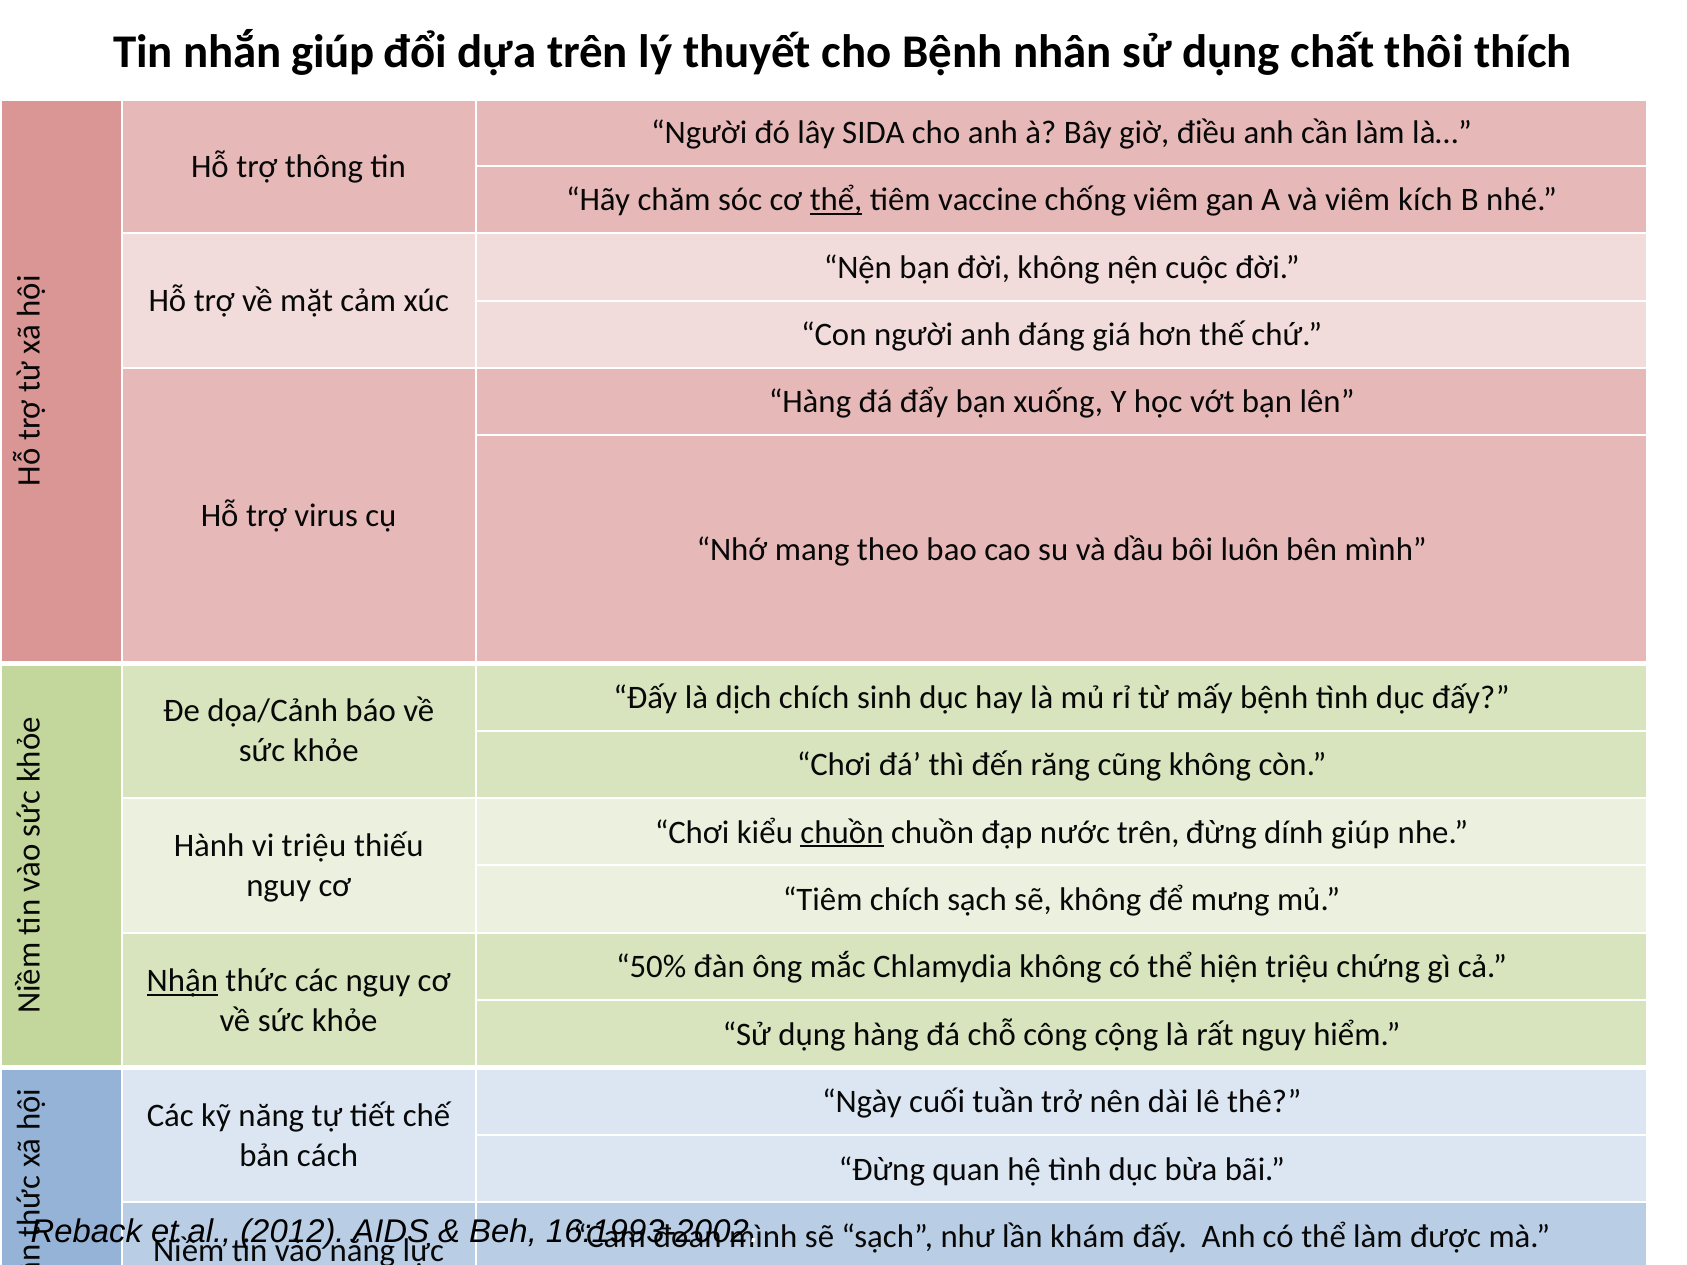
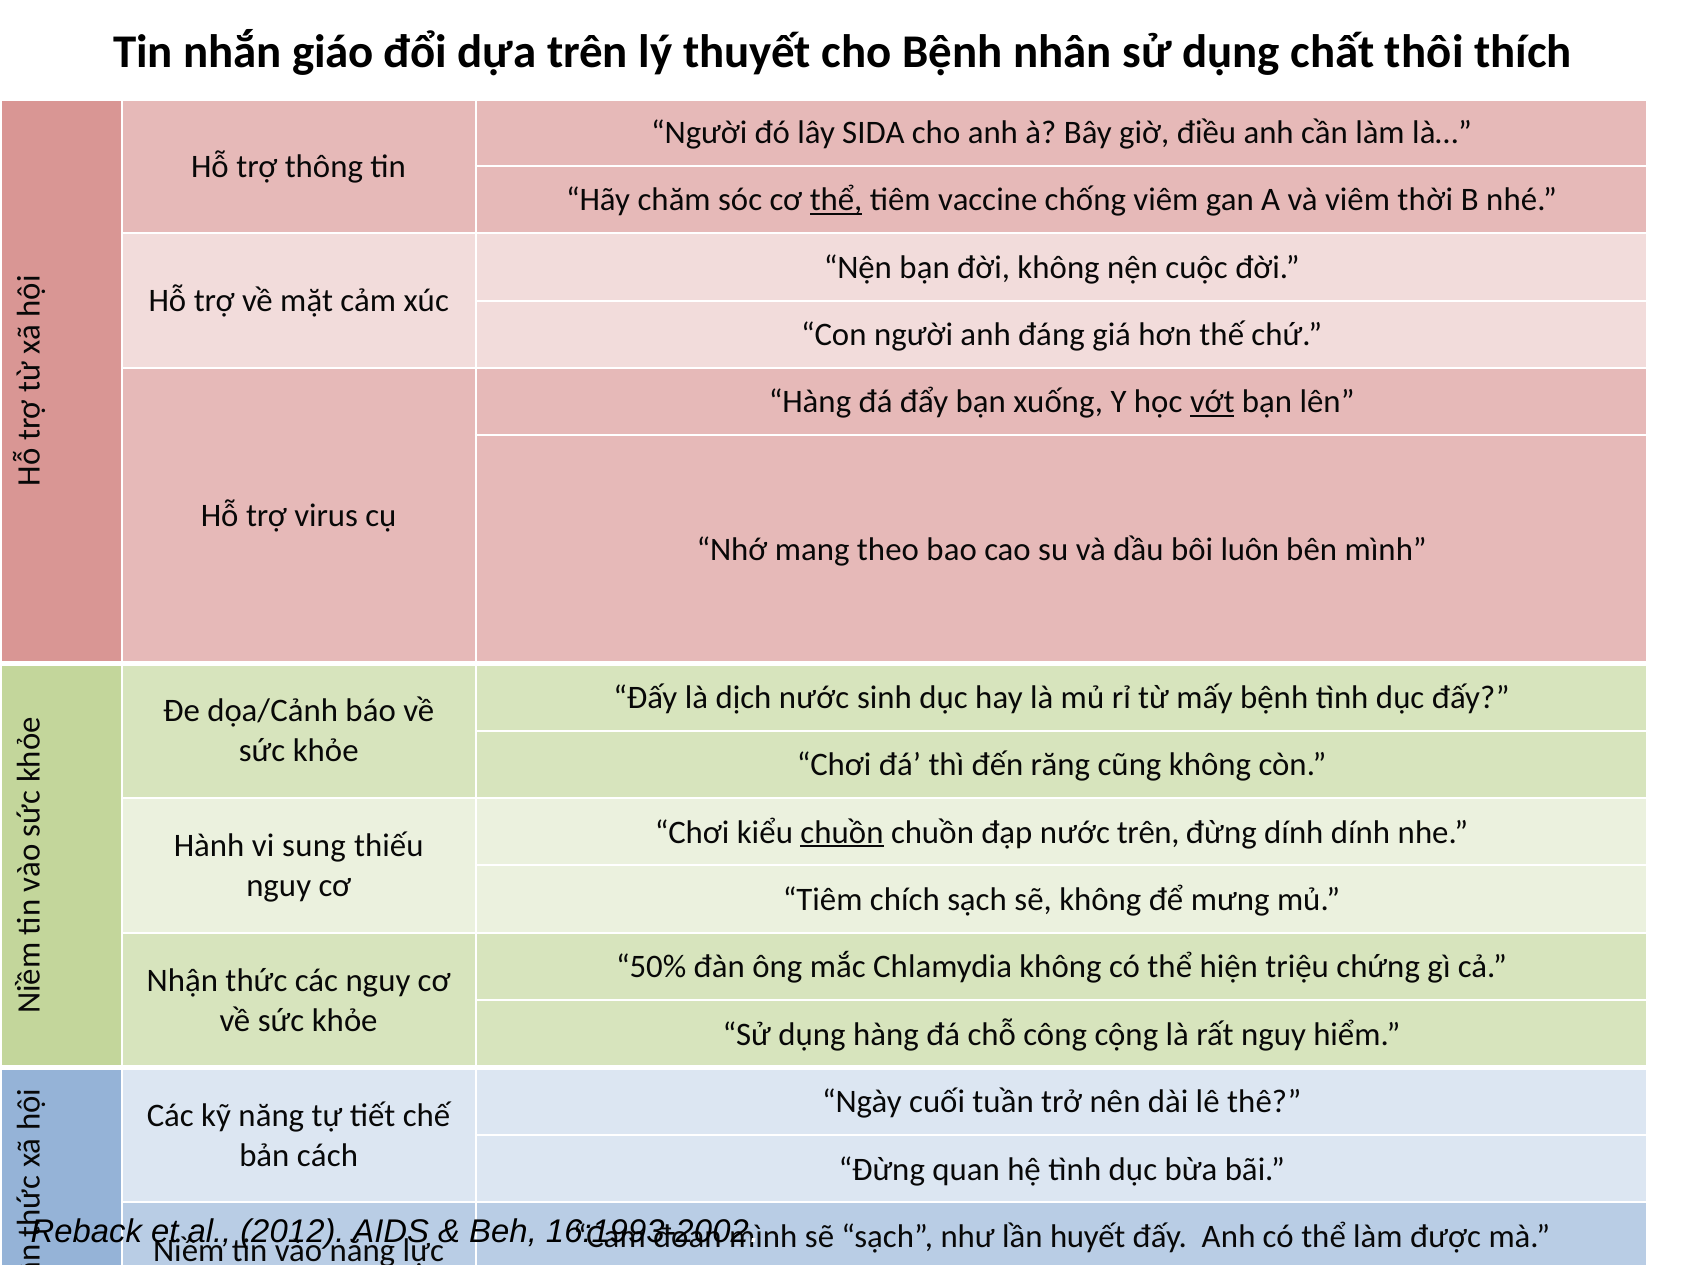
nhắn giúp: giúp -> giáo (333, 52)
kích: kích -> thời (1425, 200)
vớt underline: none -> present (1212, 402)
dịch chích: chích -> nước (814, 698)
dính giúp: giúp -> dính (1360, 832)
vi triệu: triệu -> sung (314, 846)
Nhận underline: present -> none (182, 981)
khám: khám -> huyết (1088, 1237)
